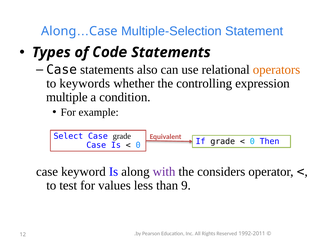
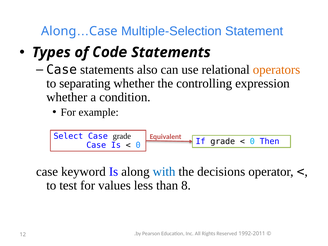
keywords: keywords -> separating (85, 83)
multiple: multiple -> whether (67, 97)
with colour: purple -> blue (164, 172)
considers: considers -> decisions (221, 172)
9: 9 -> 8 (186, 186)
